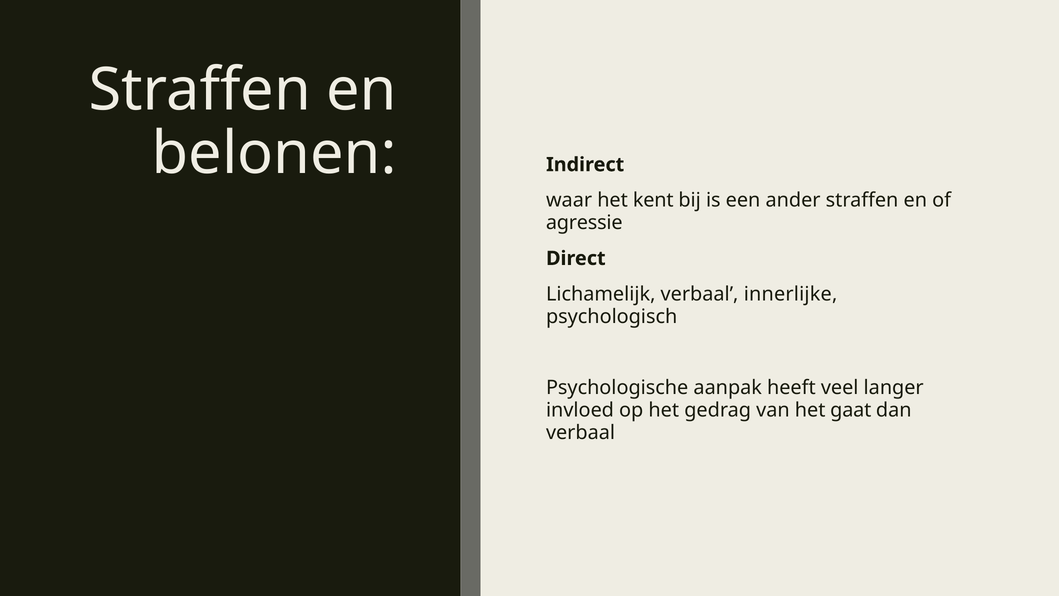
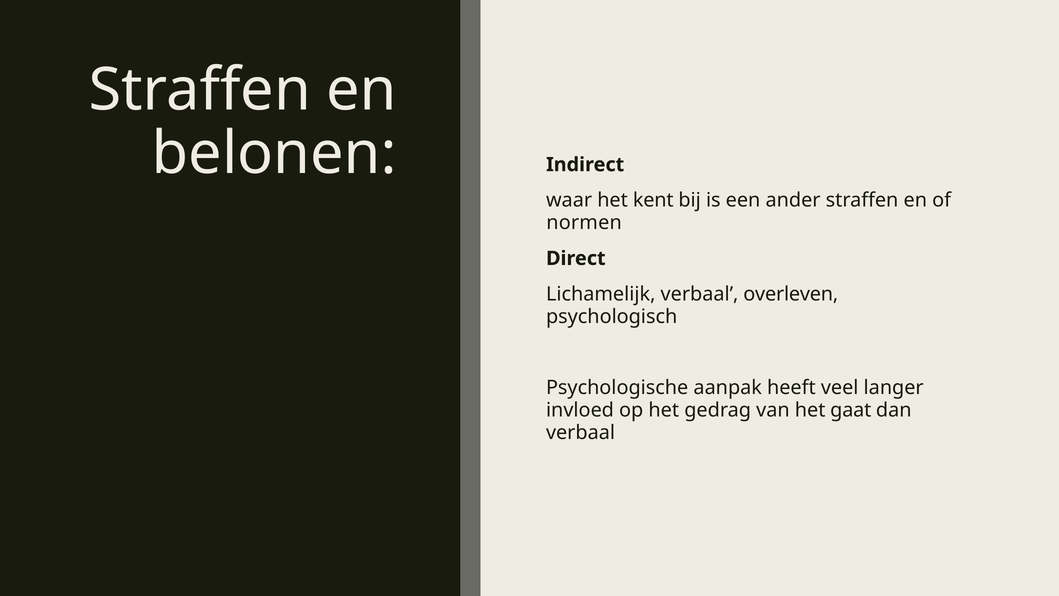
agressie: agressie -> normen (584, 223)
innerlijke: innerlijke -> overleven (791, 294)
